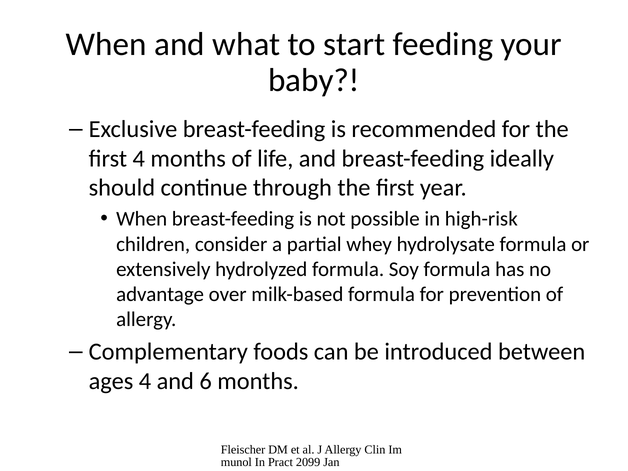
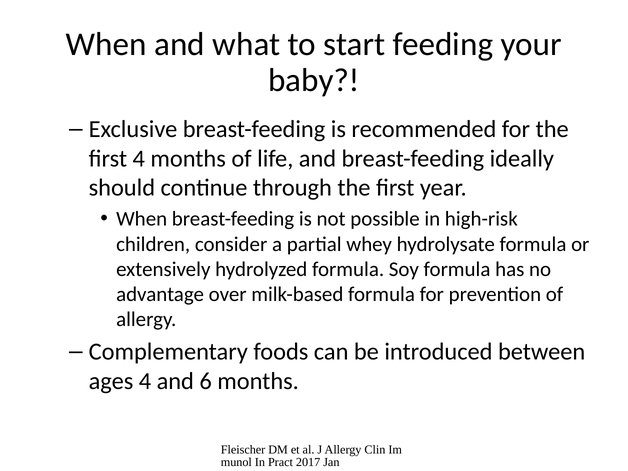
2099: 2099 -> 2017 (308, 462)
